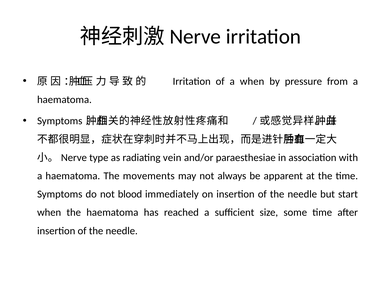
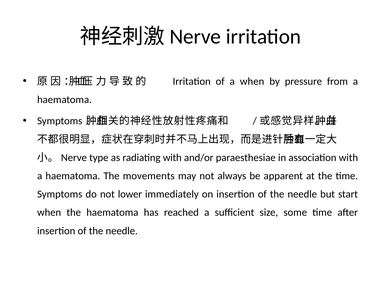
radiating vein: vein -> with (172, 157)
blood: blood -> lower (130, 194)
